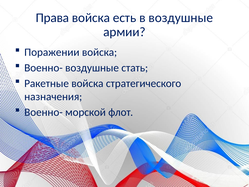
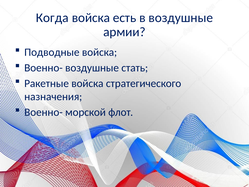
Права: Права -> Когда (52, 18)
Поражении: Поражении -> Подводные (52, 52)
